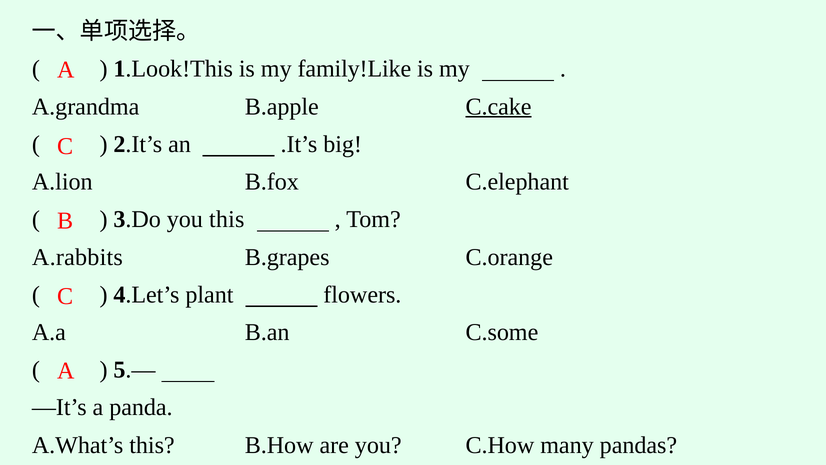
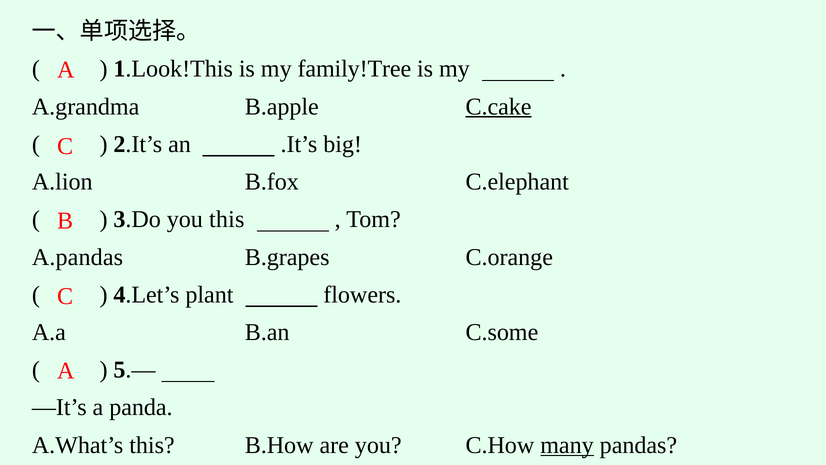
family!Like: family!Like -> family!Tree (354, 69)
A.rabbits: A.rabbits -> A.pandas (77, 257)
many underline: none -> present (567, 445)
